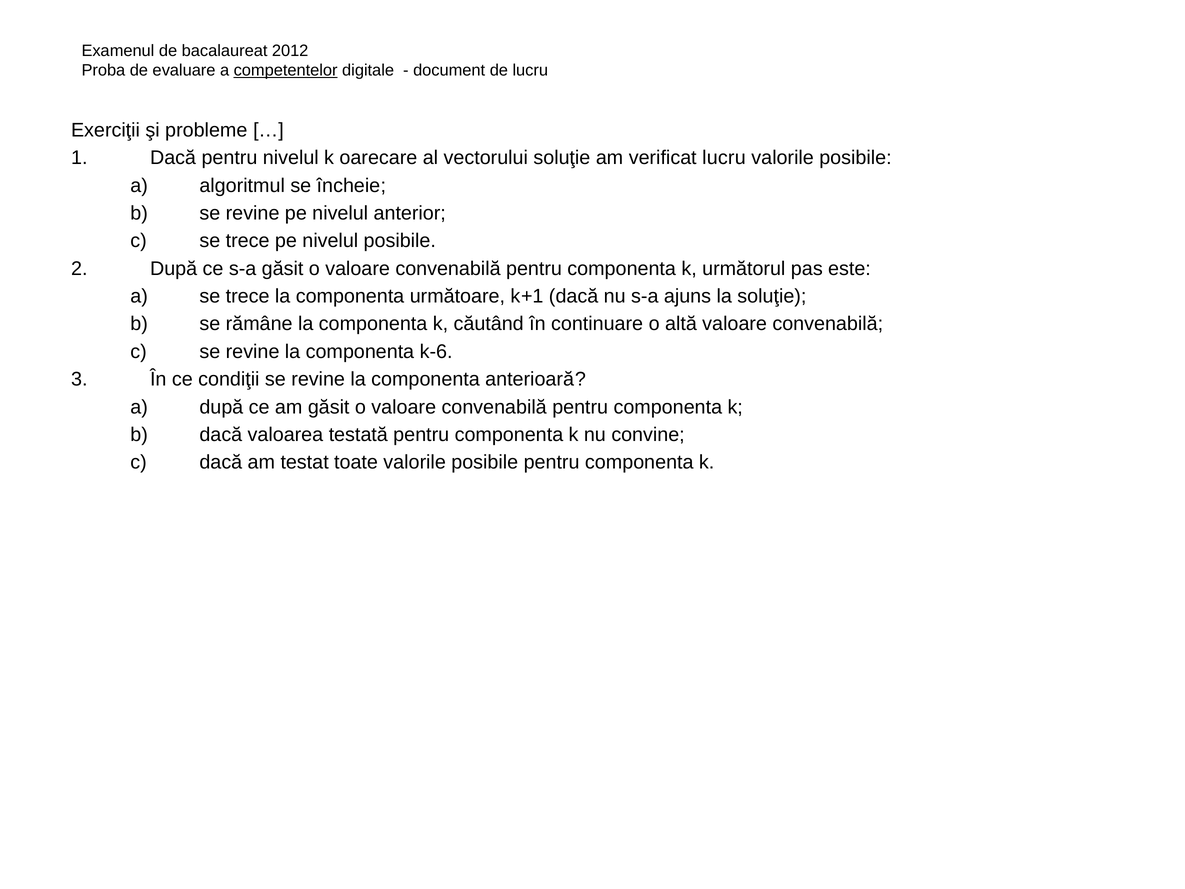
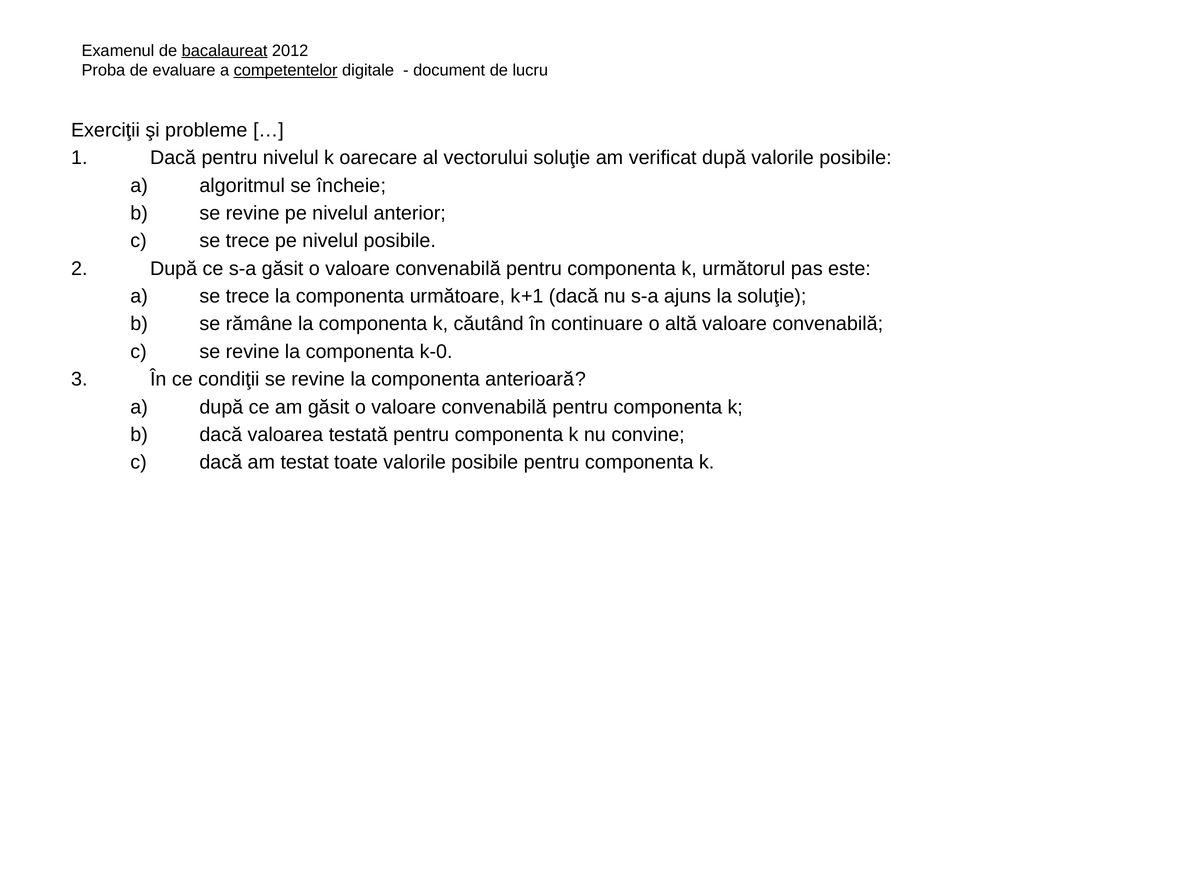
bacalaureat underline: none -> present (225, 51)
verificat lucru: lucru -> după (724, 158)
k-6: k-6 -> k-0 (436, 352)
